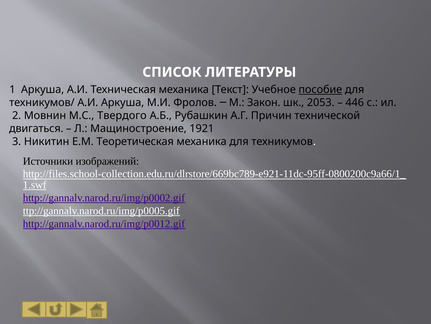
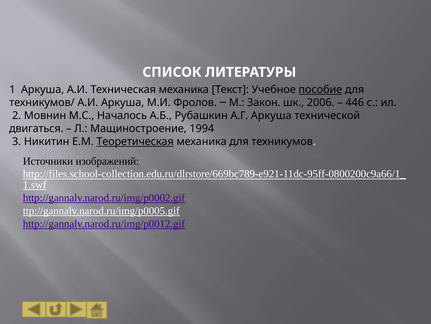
2053: 2053 -> 2006 (321, 102)
Твердого: Твердого -> Началось (122, 115)
А.Г Причин: Причин -> Аркуша (271, 115)
1921: 1921 -> 1994 (202, 128)
Теоретическая underline: none -> present (135, 141)
